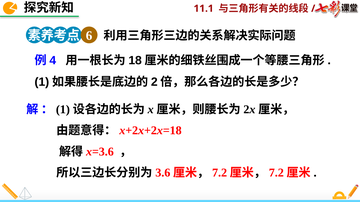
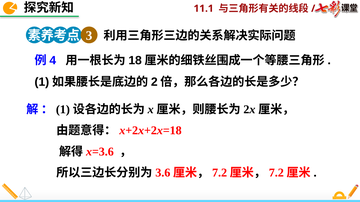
6: 6 -> 3 (89, 36)
